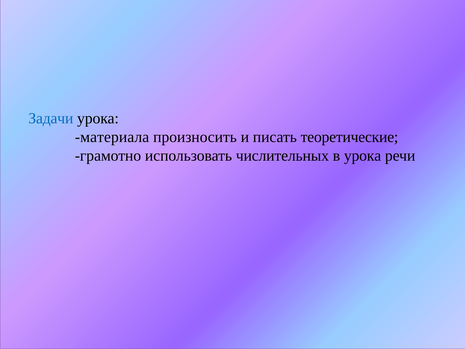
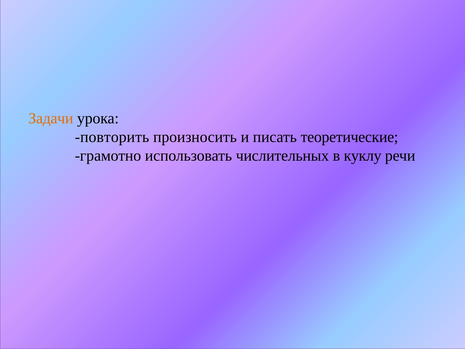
Задачи colour: blue -> orange (51, 118)
материала: материала -> повторить (112, 137)
в урока: урока -> куклу (363, 156)
